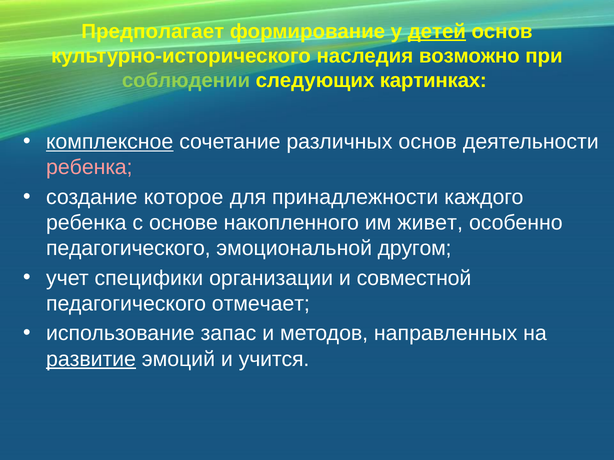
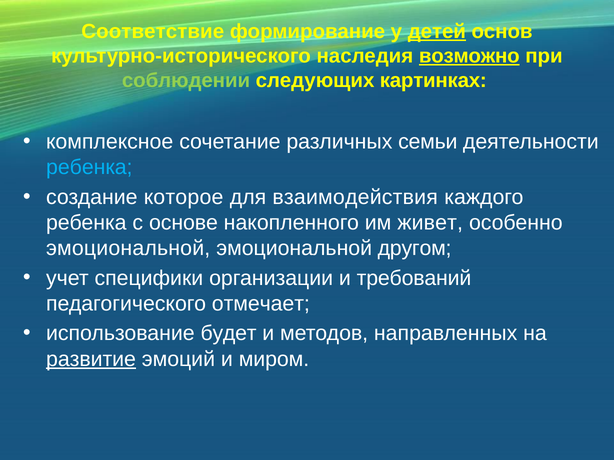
Предполагает: Предполагает -> Соответствие (153, 31)
возможно underline: none -> present (469, 56)
комплексное underline: present -> none (110, 142)
различных основ: основ -> семьи (428, 142)
ребенка colour: pink -> light blue (89, 168)
принадлежности: принадлежности -> взаимодействия (355, 197)
педагогического: педагогического -> эмоциональной (128, 249)
совместной: совместной -> требований (414, 278)
запас: запас -> будет (229, 334)
учится: учится -> миром (274, 359)
